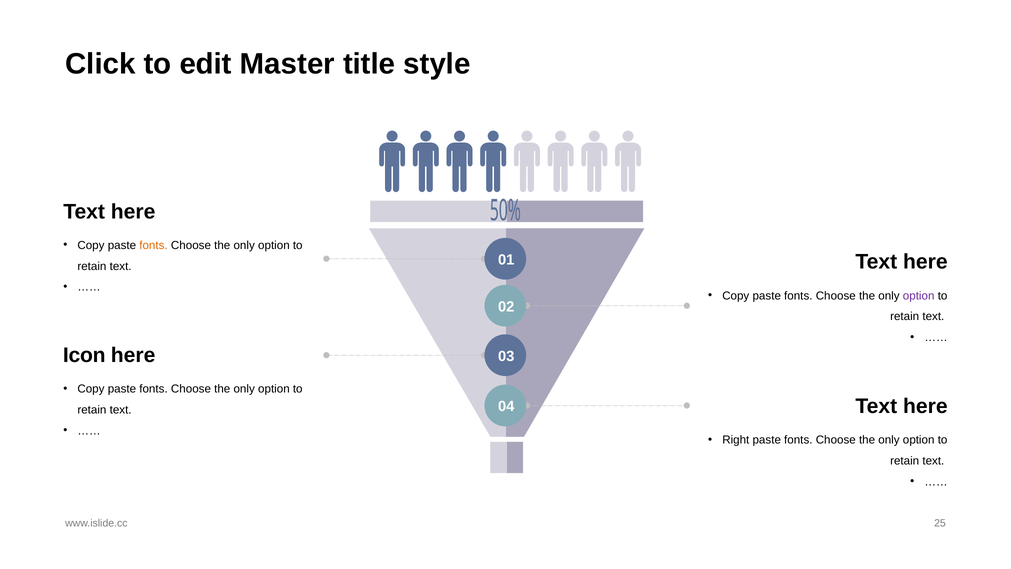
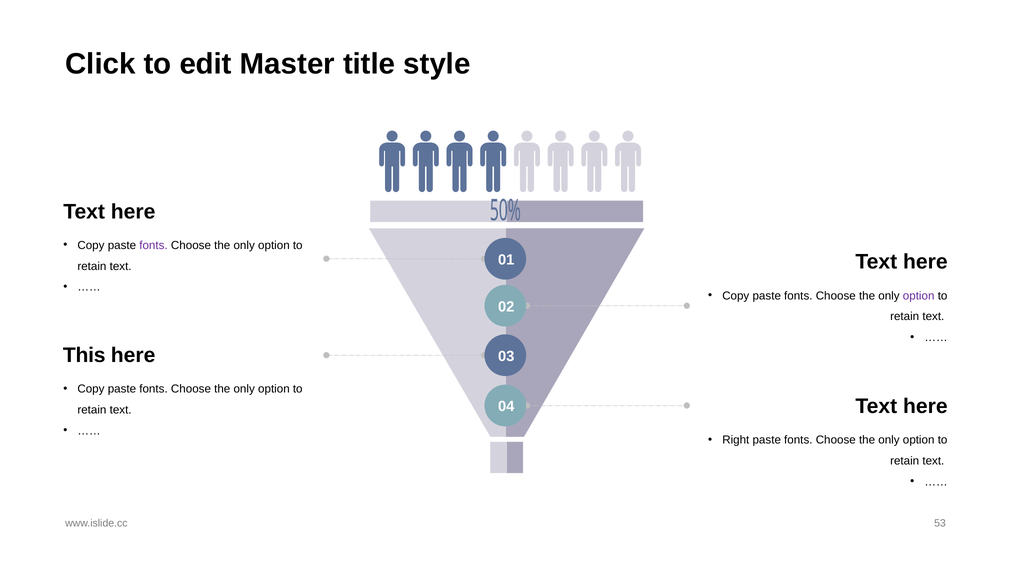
fonts colour: orange -> purple (153, 245)
Icon: Icon -> This (84, 355)
25: 25 -> 53 (940, 523)
